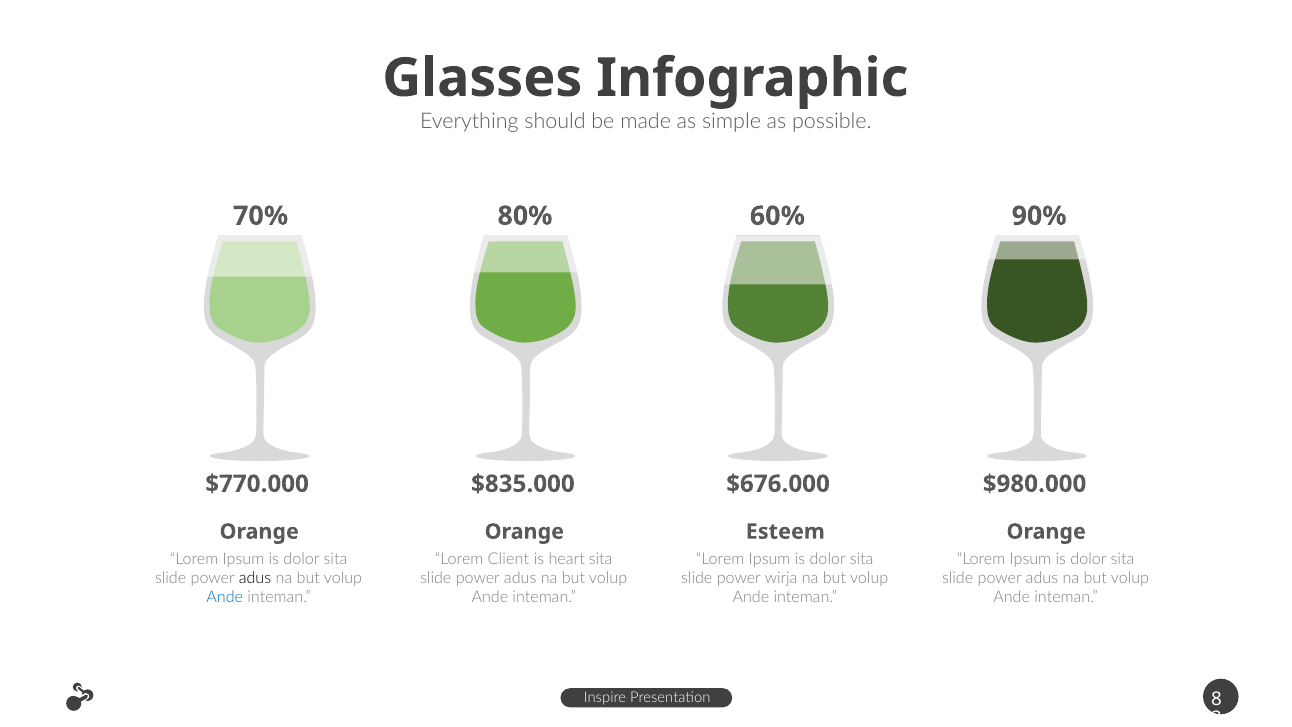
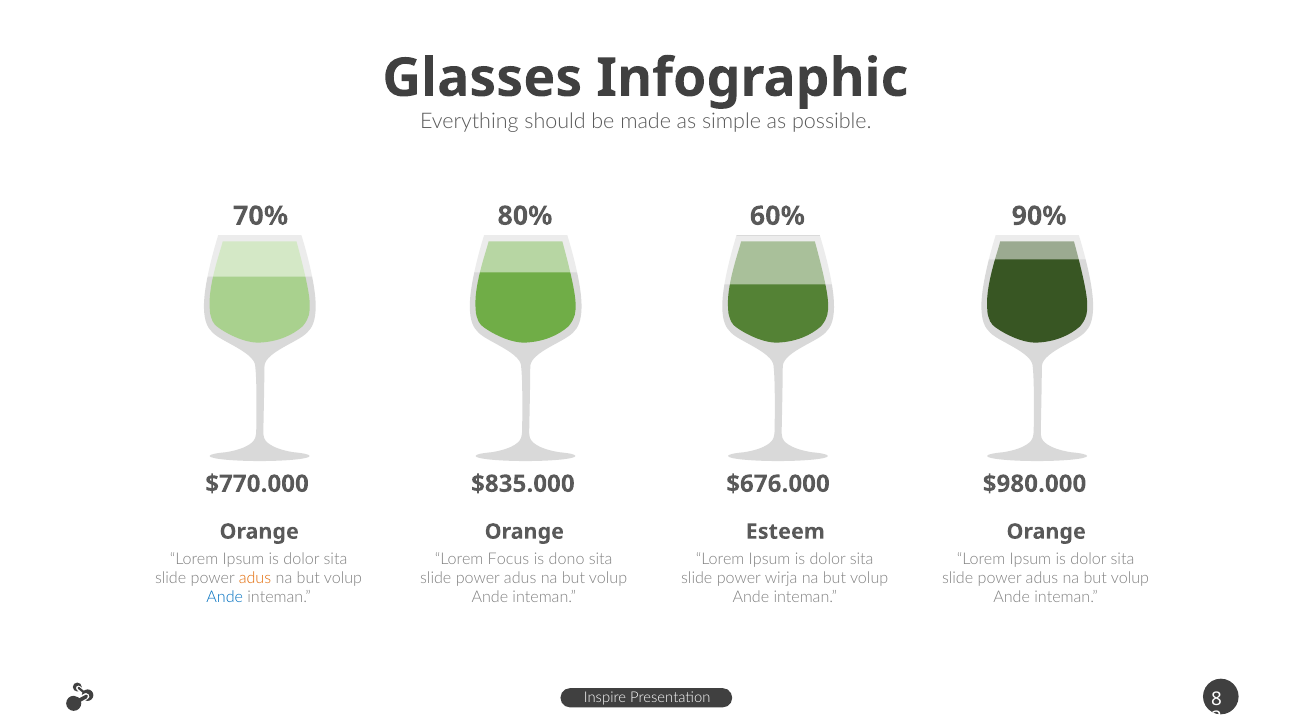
Client: Client -> Focus (509, 559)
heart: heart -> dono (567, 559)
adus colour: black -> orange (255, 578)
